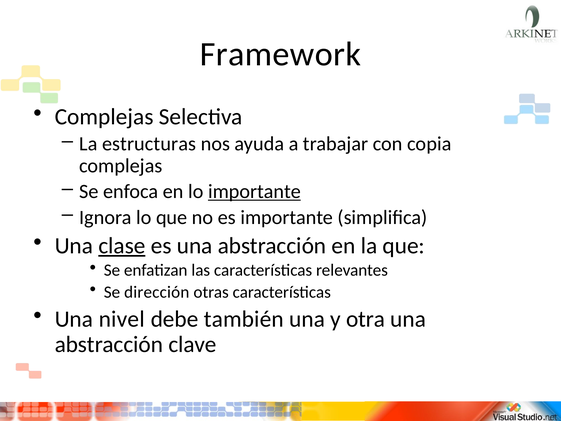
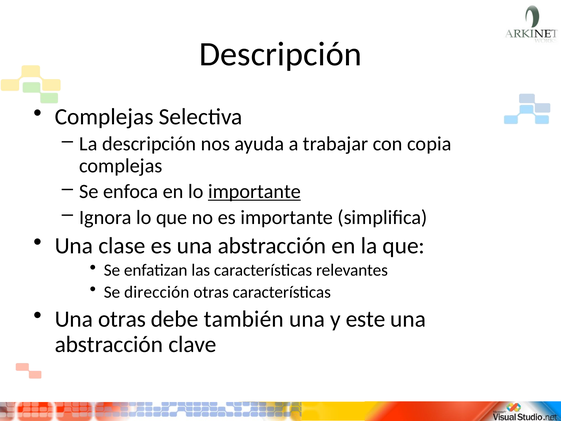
Framework: Framework -> Descripción (280, 54)
La estructuras: estructuras -> descripción (149, 144)
clase underline: present -> none (122, 246)
Una nivel: nivel -> otras (122, 319)
otra: otra -> este (366, 319)
